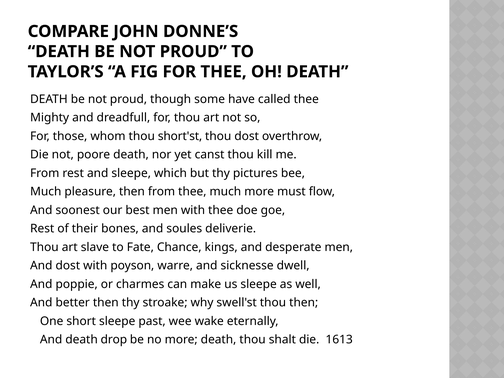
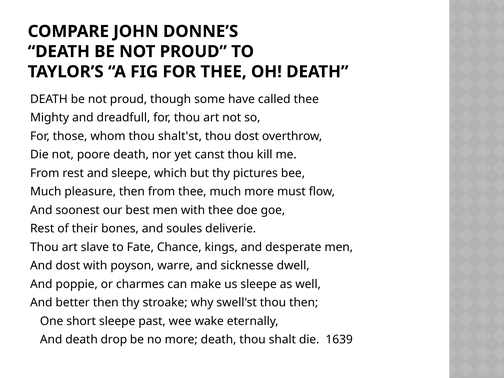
short'st: short'st -> shalt'st (180, 136)
1613: 1613 -> 1639 (339, 340)
